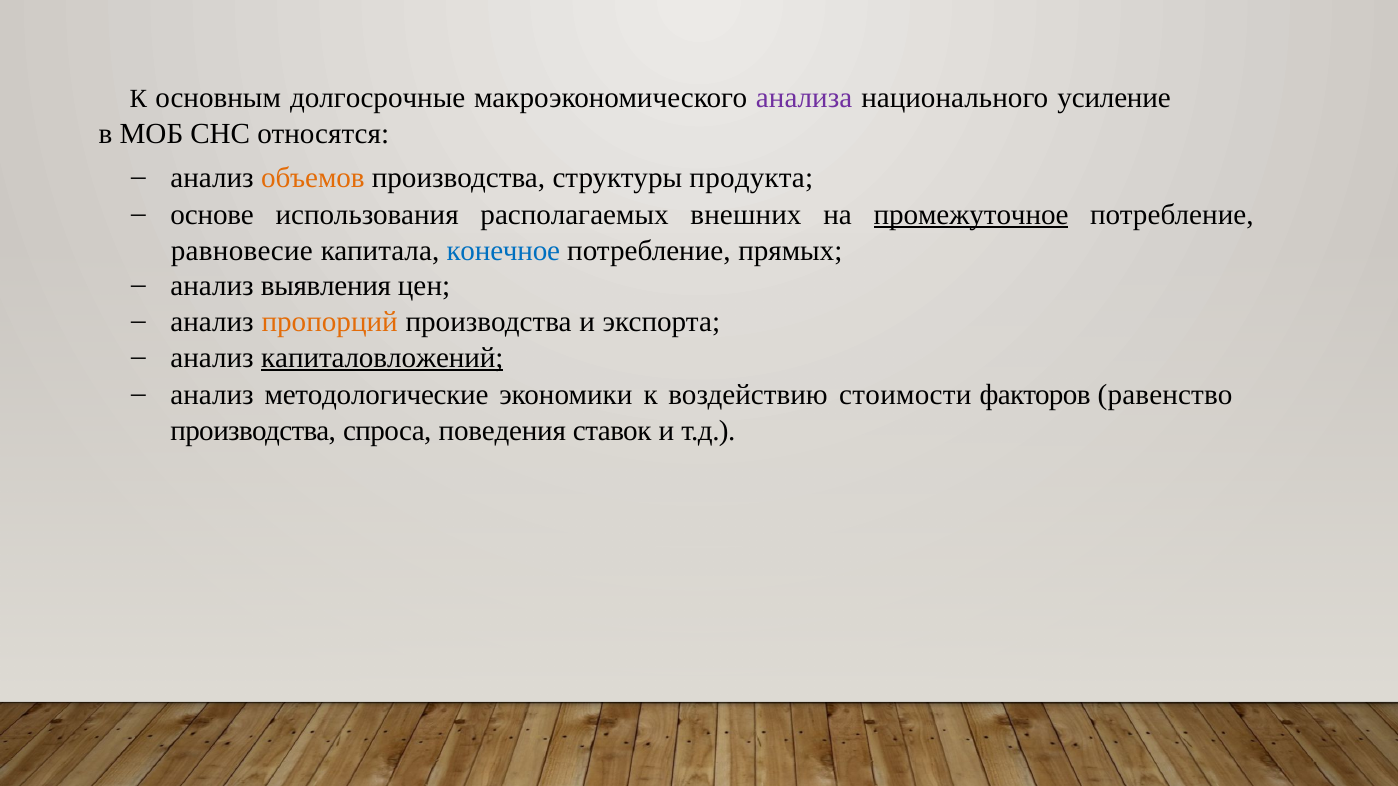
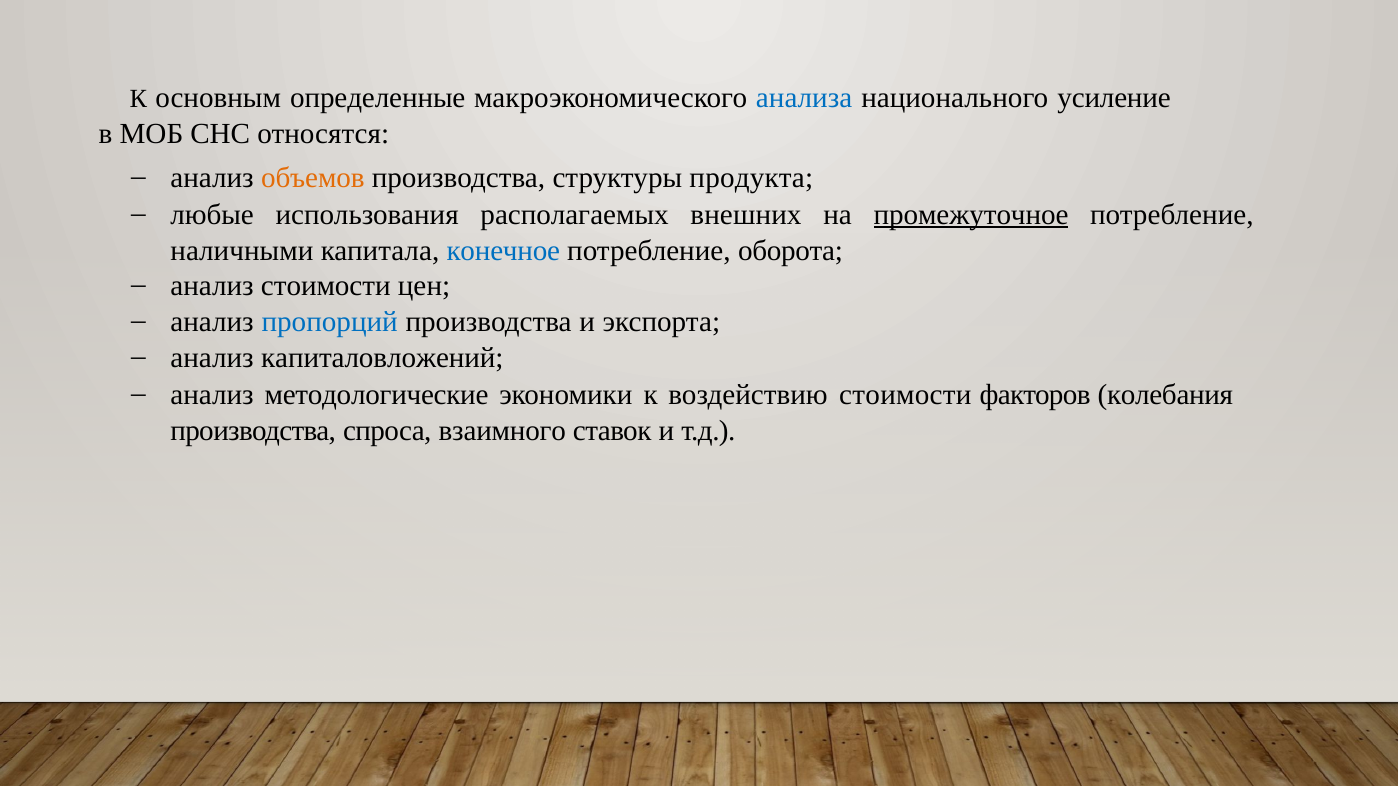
долгосрочные: долгосрочные -> определенные (378, 98)
анализа colour: purple -> blue (804, 98)
основе: основе -> любые (212, 215)
равновесие: равновесие -> наличными (242, 251)
прямых: прямых -> оборота (790, 251)
анализ выявления: выявления -> стоимости (326, 286)
пропорций colour: orange -> blue (330, 322)
капиталовложений underline: present -> none (382, 358)
равенство: равенство -> колебания (1165, 395)
поведения: поведения -> взаимного (502, 431)
